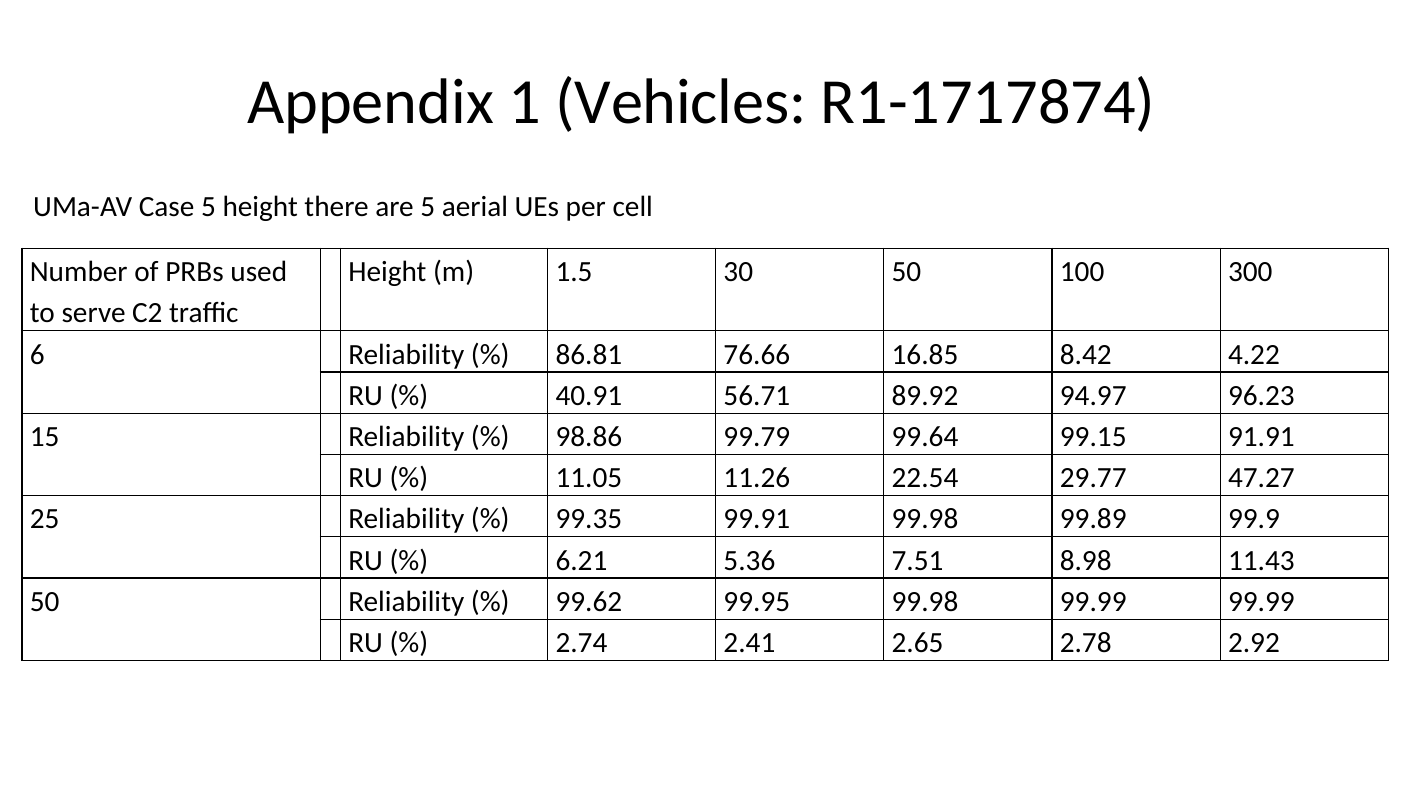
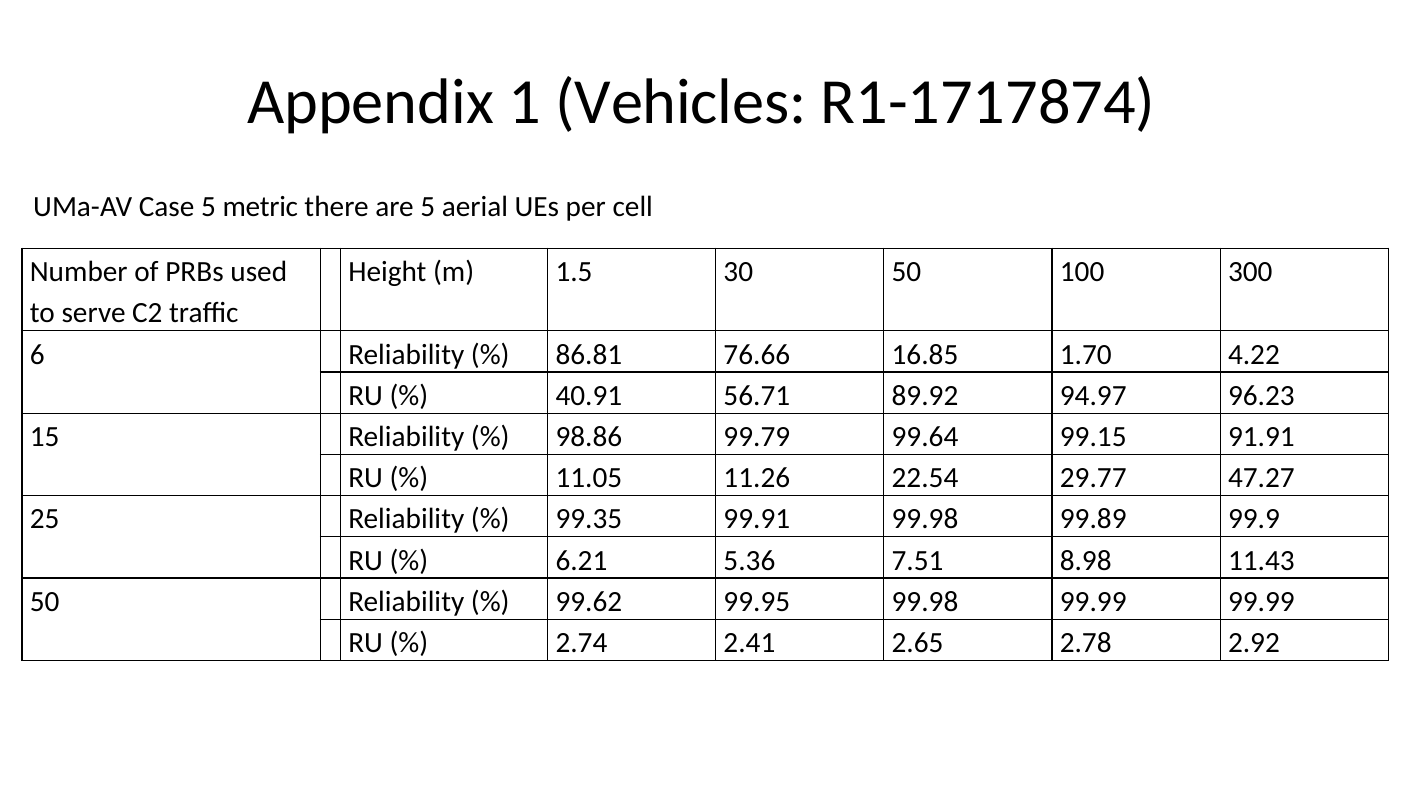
5 height: height -> metric (260, 207)
8.42: 8.42 -> 1.70 (1086, 354)
